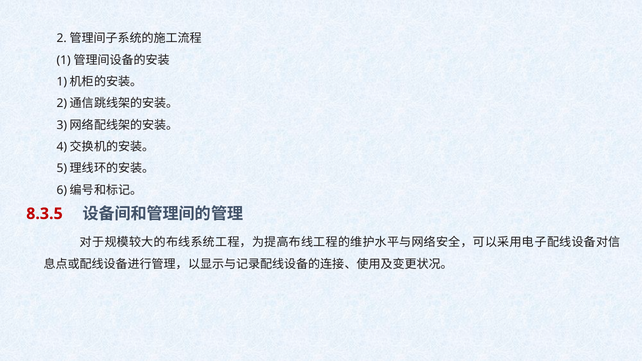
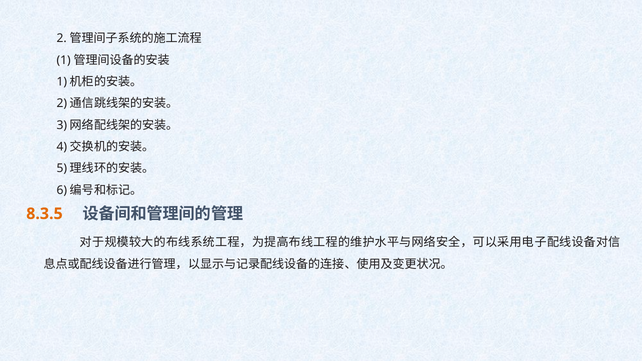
8.3.5 colour: red -> orange (44, 214)
